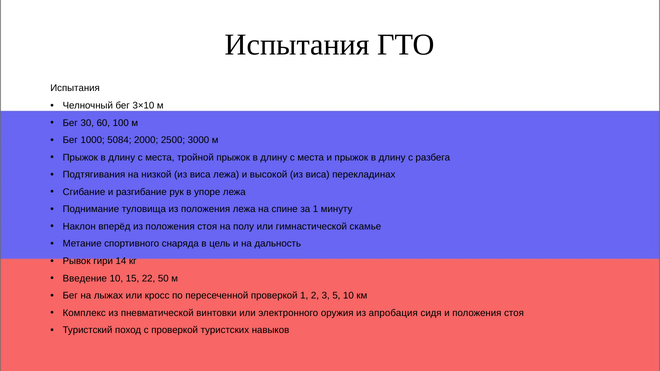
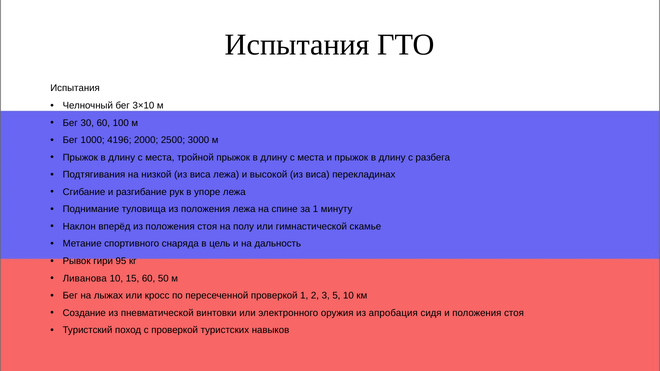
5084: 5084 -> 4196 (119, 140)
14: 14 -> 95 (121, 261)
Введение: Введение -> Ливанова (85, 279)
15 22: 22 -> 60 (149, 279)
Комплекс: Комплекс -> Создание (84, 313)
